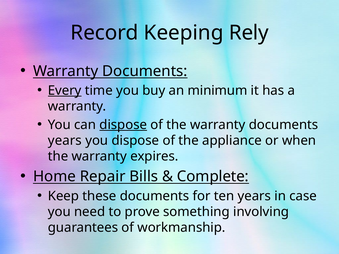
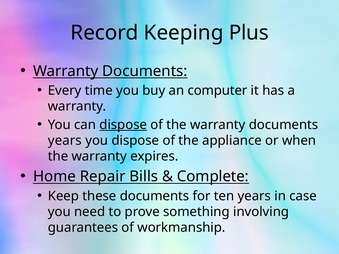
Rely: Rely -> Plus (249, 33)
Every underline: present -> none (65, 91)
minimum: minimum -> computer (218, 91)
